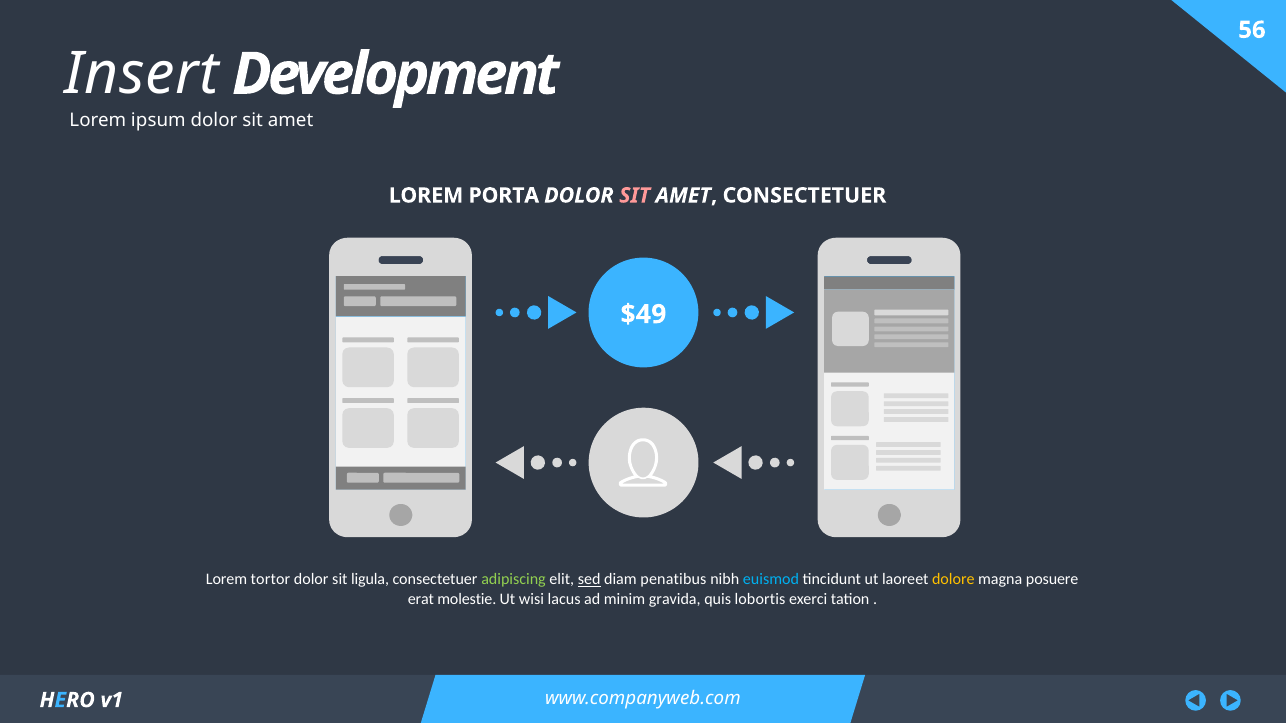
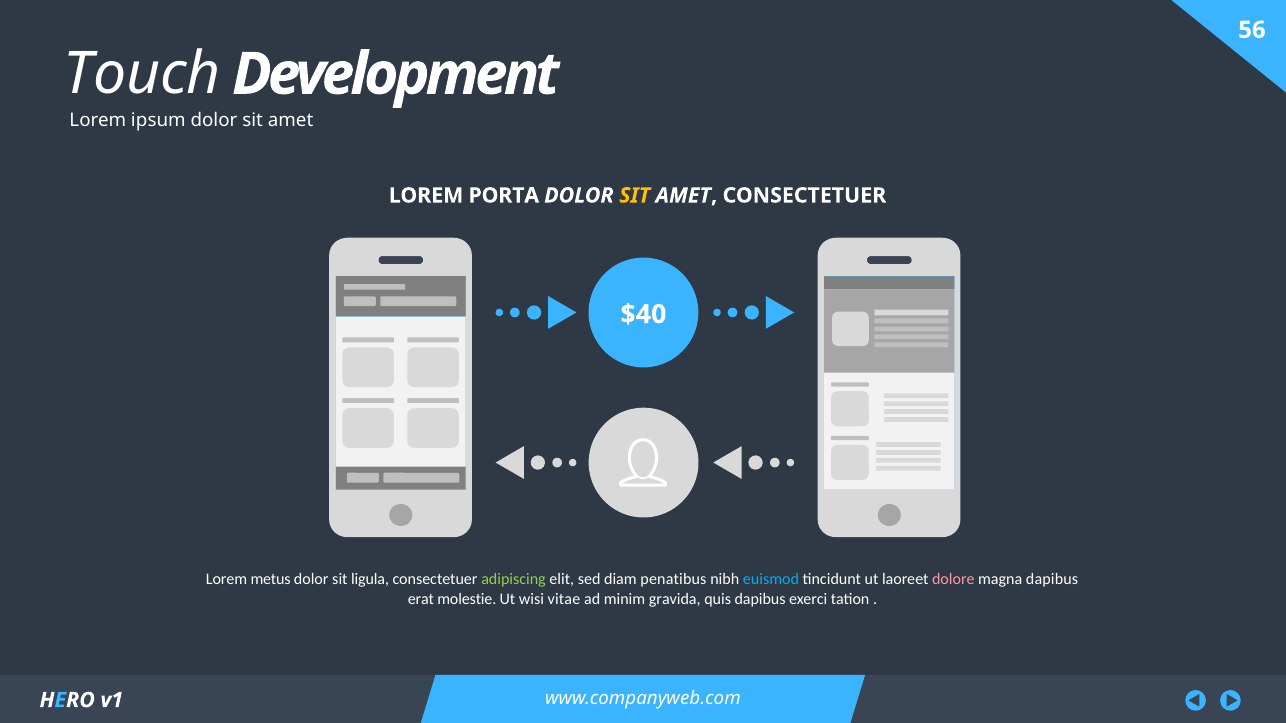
Insert: Insert -> Touch (142, 74)
SIT colour: pink -> yellow (635, 196)
$49: $49 -> $40 (643, 314)
tortor: tortor -> metus (271, 580)
sed underline: present -> none (589, 580)
dolore colour: yellow -> pink (953, 580)
magna posuere: posuere -> dapibus (1052, 580)
lacus: lacus -> vitae (564, 599)
quis lobortis: lobortis -> dapibus (760, 599)
